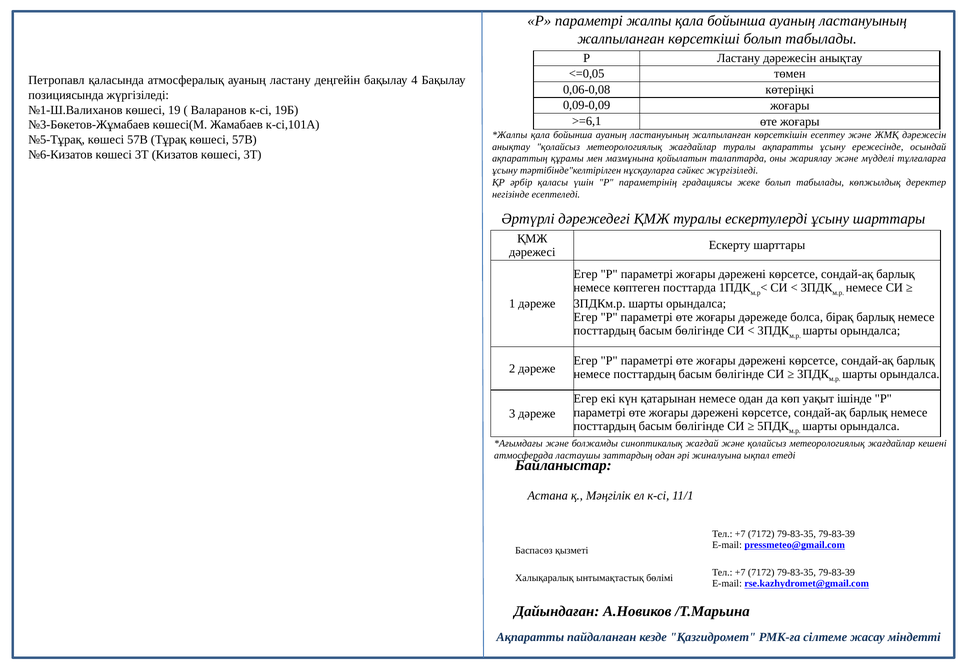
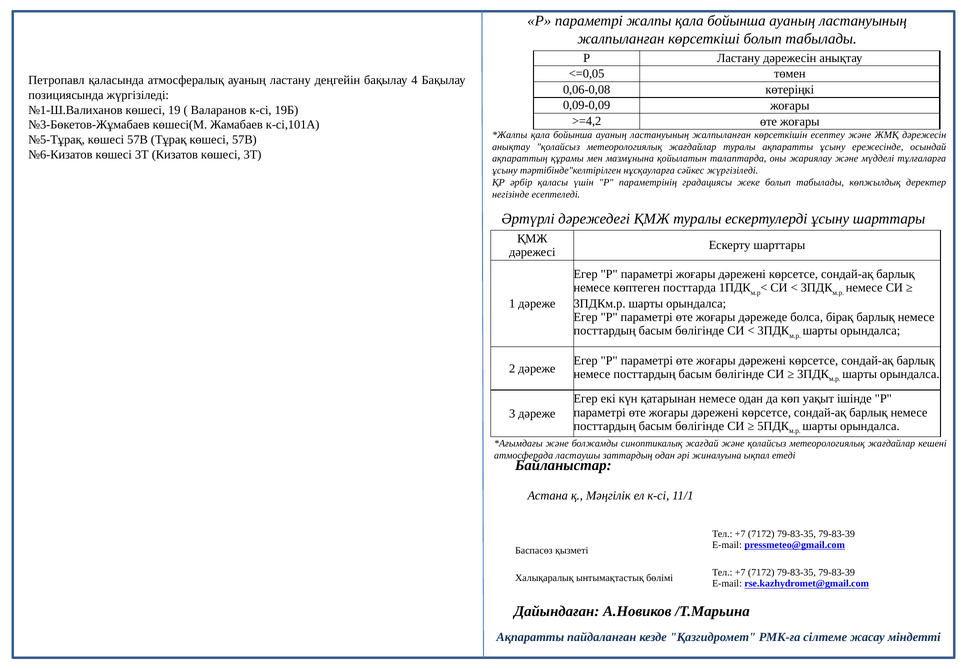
>=6,1: >=6,1 -> >=4,2 (587, 121)
